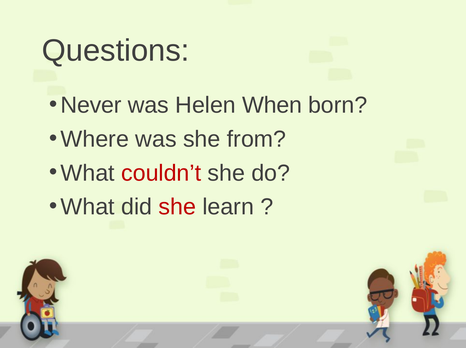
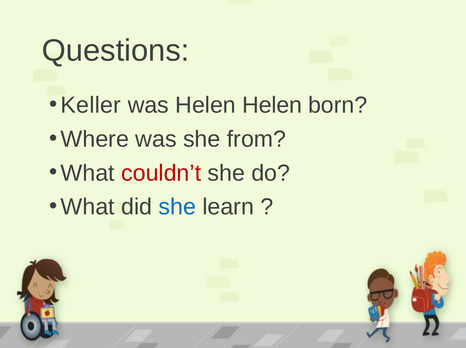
Never: Never -> Keller (91, 105)
Helen When: When -> Helen (272, 105)
she colour: red -> blue (177, 207)
